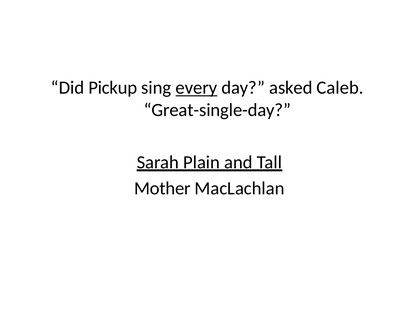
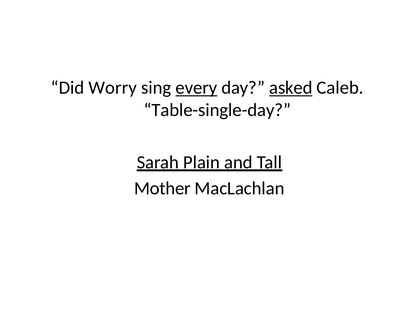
Pickup: Pickup -> Worry (113, 88)
asked underline: none -> present (291, 88)
Great-single-day: Great-single-day -> Table-single-day (217, 110)
